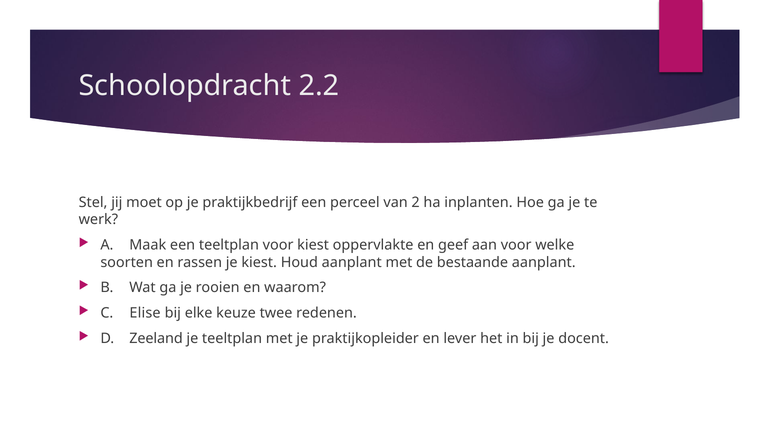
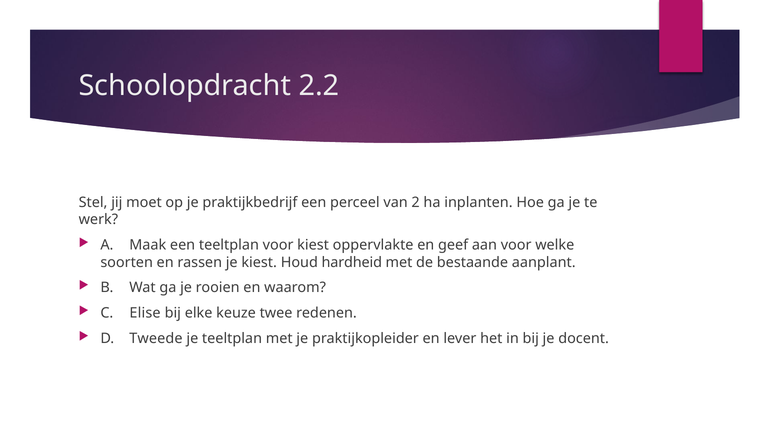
Houd aanplant: aanplant -> hardheid (352, 262)
Zeeland: Zeeland -> Tweede (156, 338)
